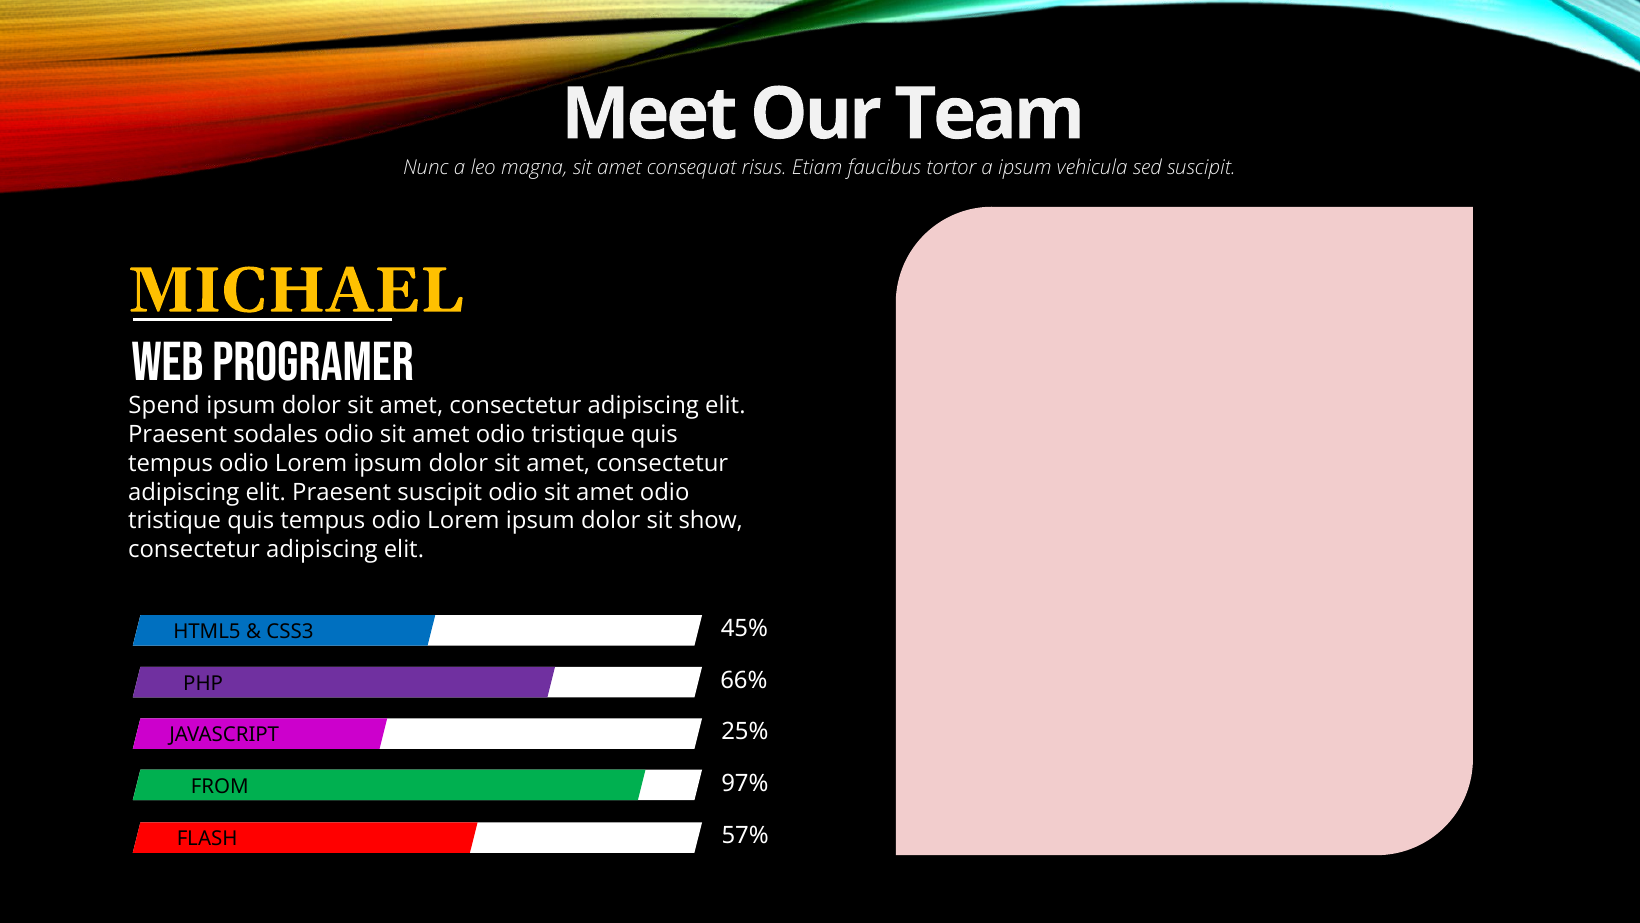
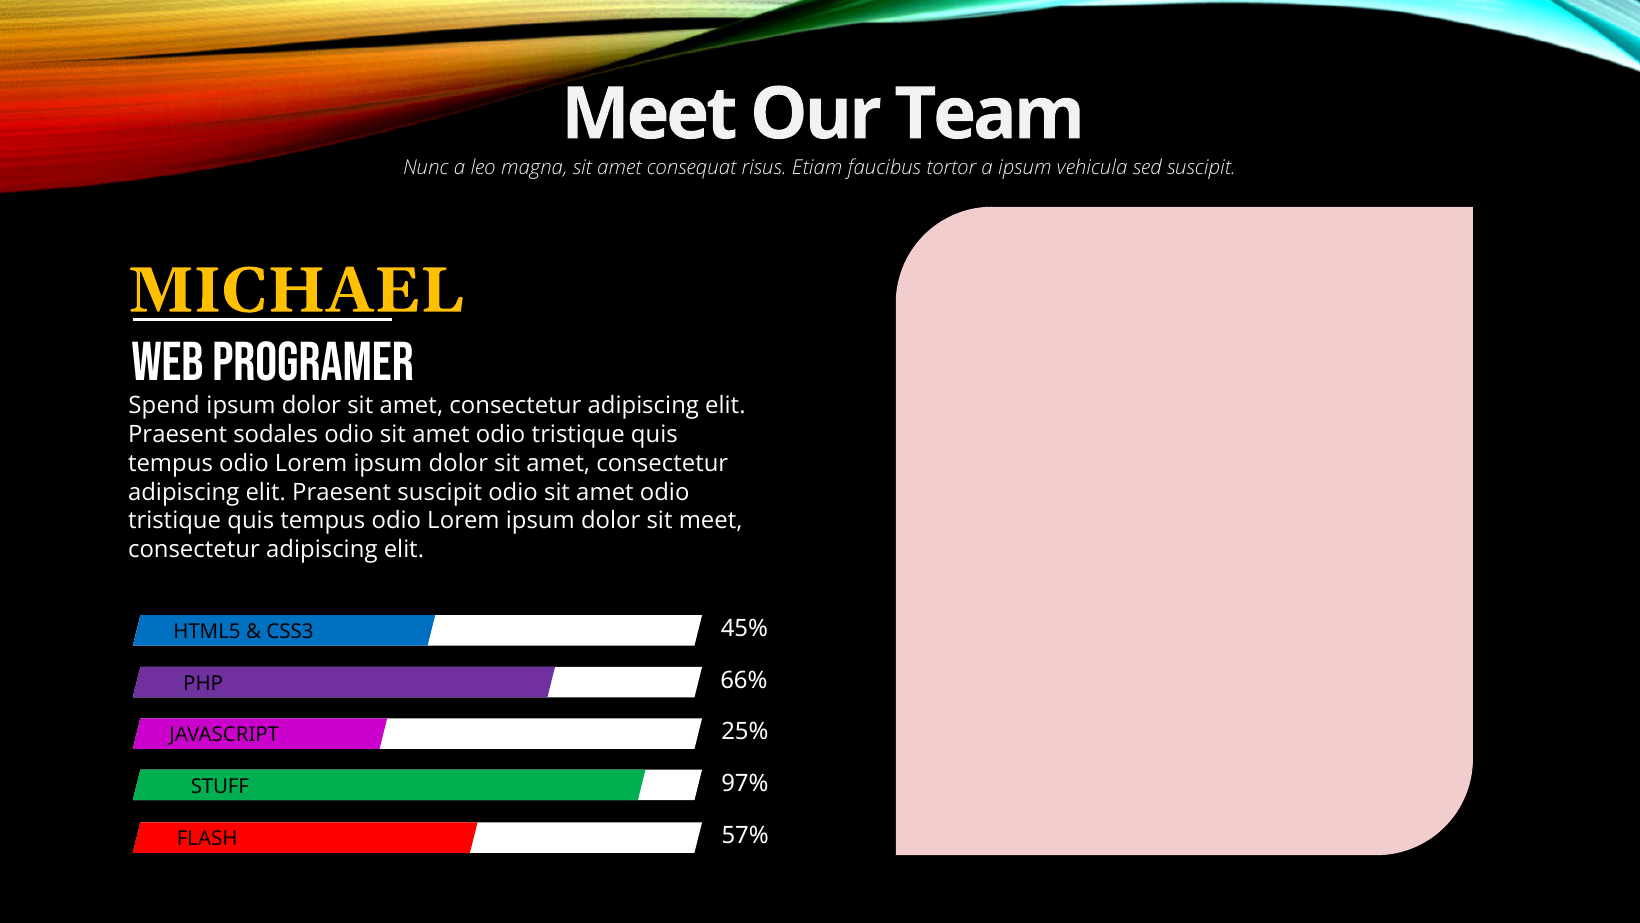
sit show: show -> meet (711, 521)
FROM: FROM -> STUFF (220, 786)
